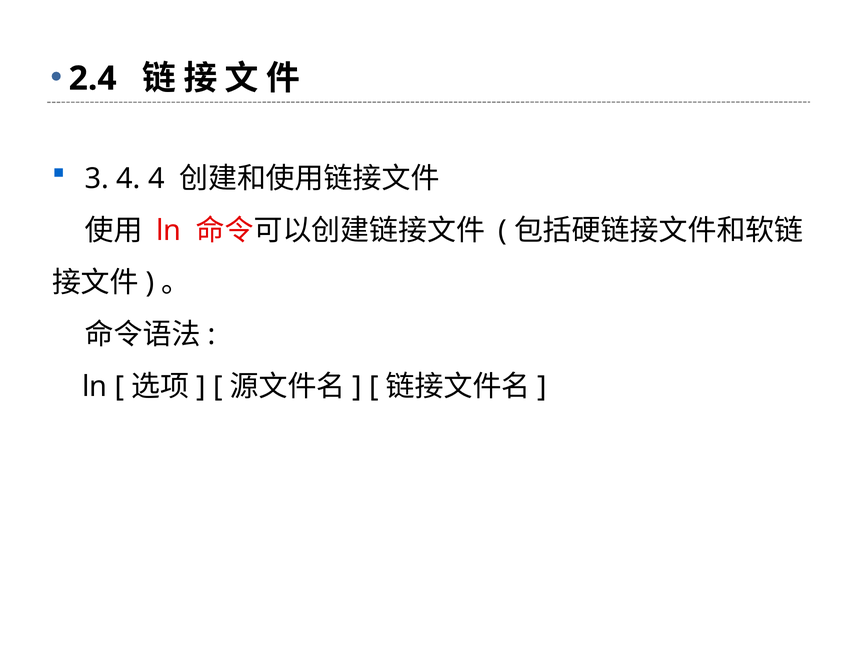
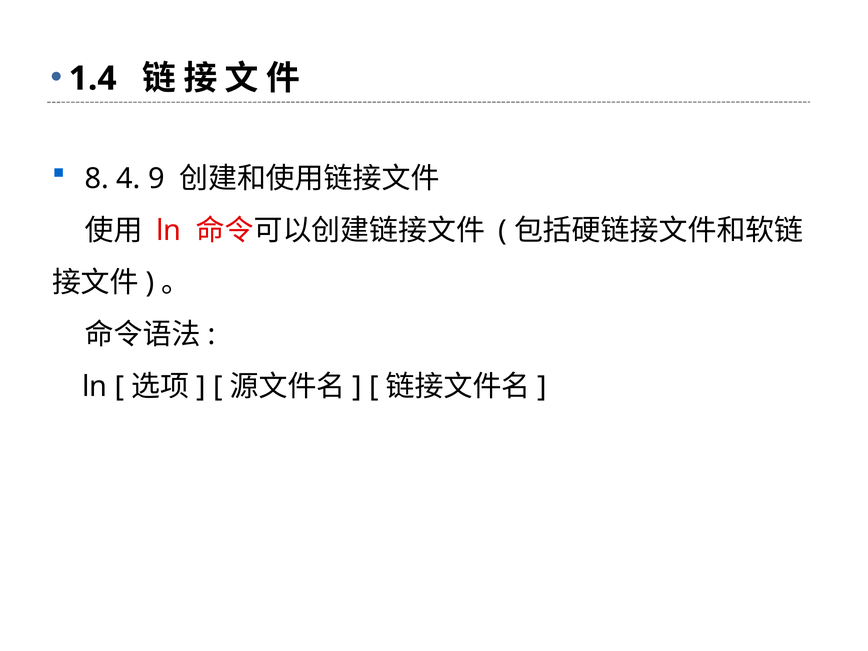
2.4: 2.4 -> 1.4 (93, 79)
3: 3 -> 8 (97, 178)
4 4: 4 -> 9 (156, 178)
